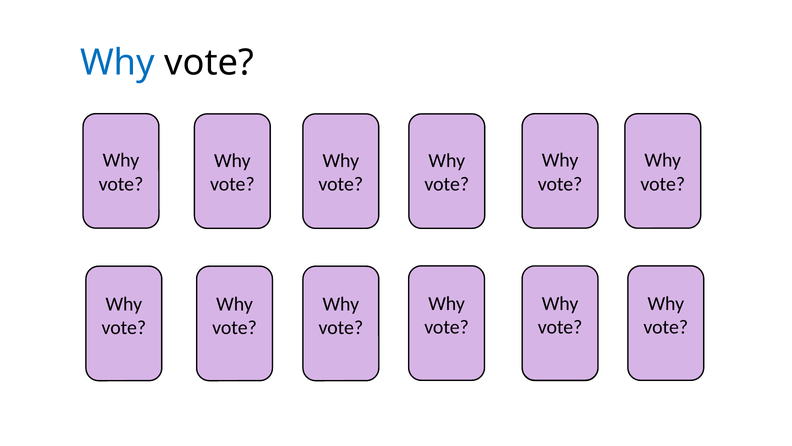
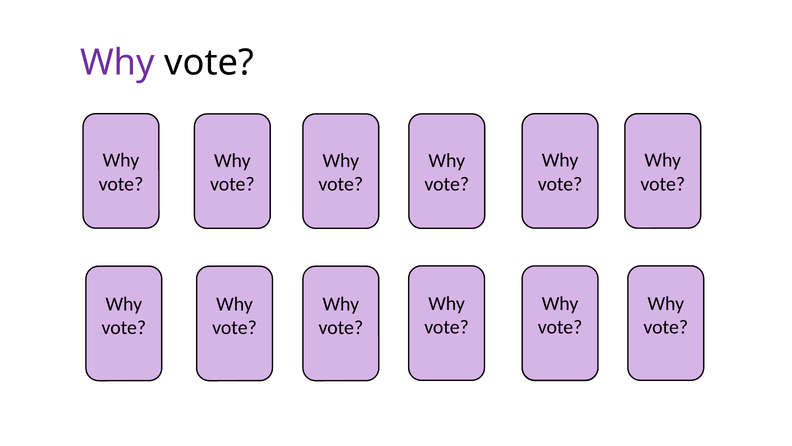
Why colour: blue -> purple (118, 63)
